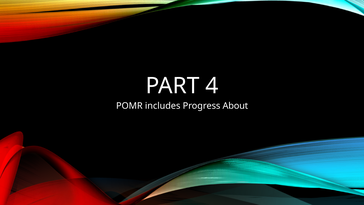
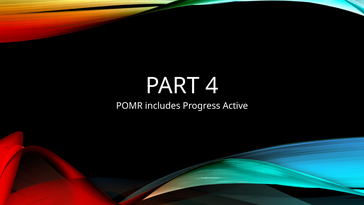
About: About -> Active (235, 106)
